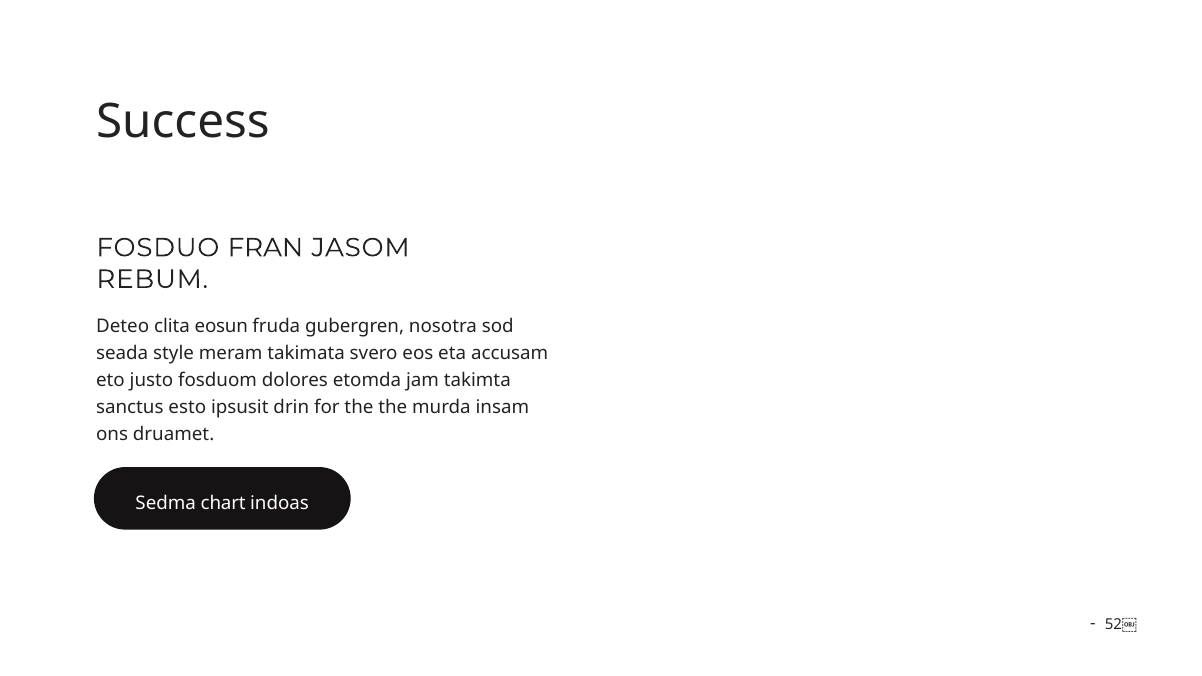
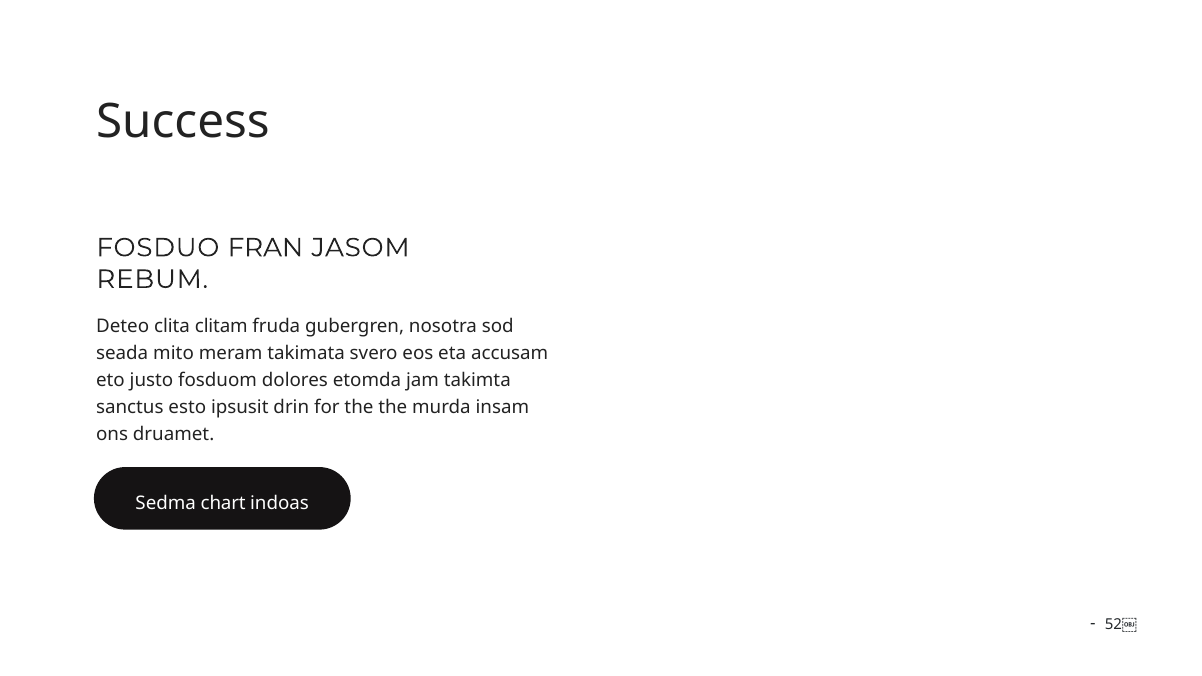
eosun: eosun -> clitam (221, 327)
style: style -> mito (174, 354)
